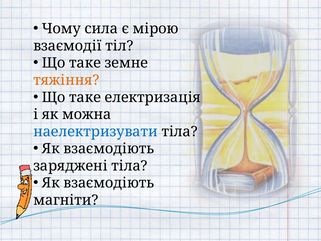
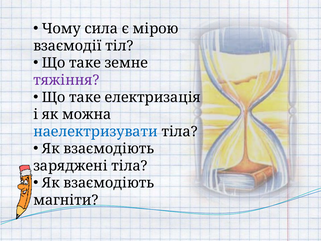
тяжіння colour: orange -> purple (66, 80)
